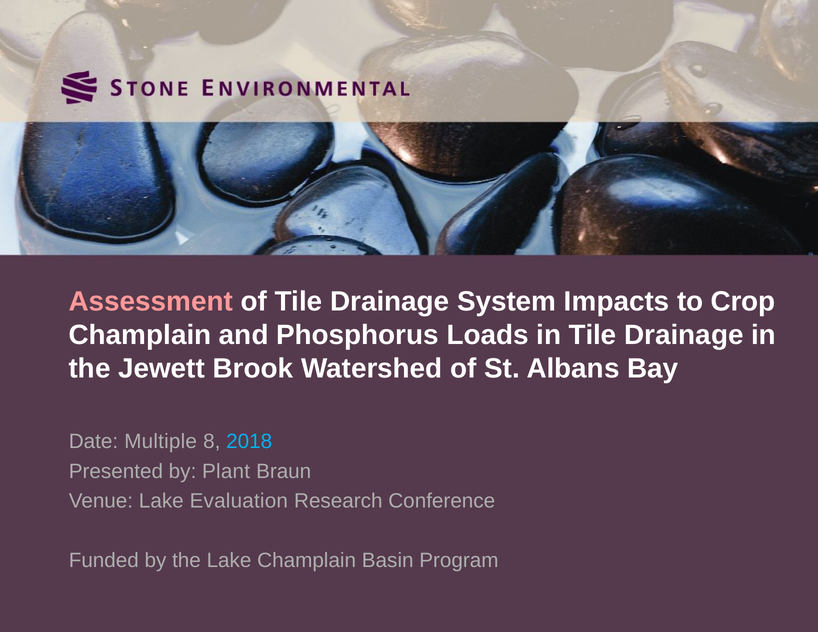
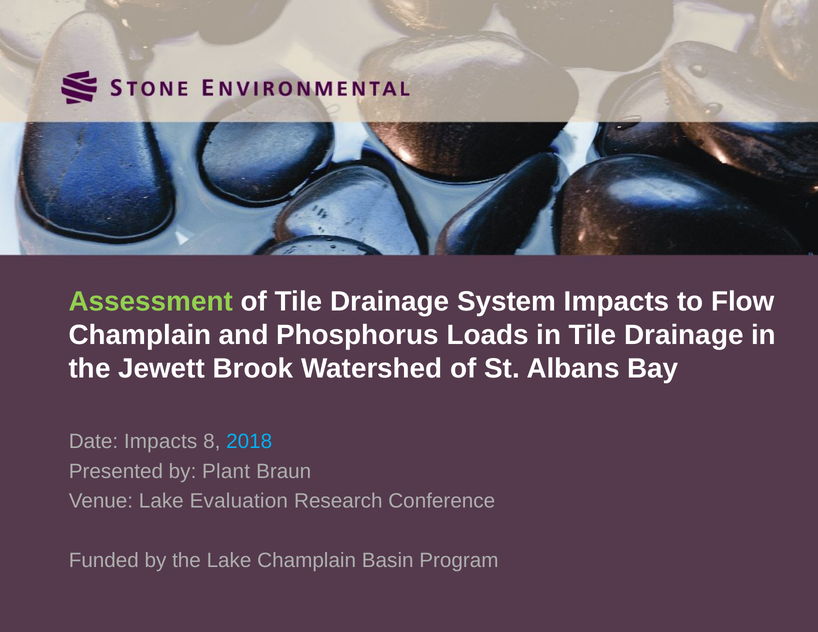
Assessment colour: pink -> light green (151, 302)
Crop: Crop -> Flow (743, 302)
Date Multiple: Multiple -> Impacts (161, 442)
